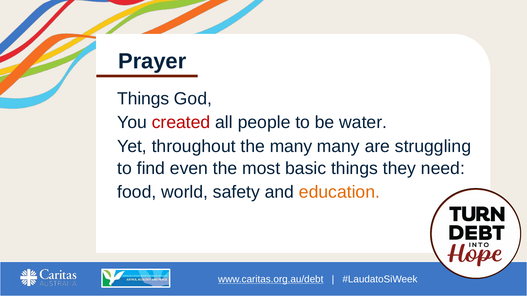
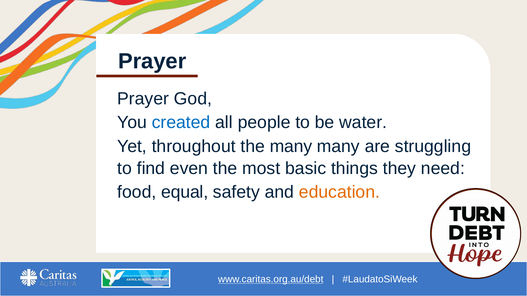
Things: Things -> Prayer (143, 99)
created colour: red -> blue (181, 123)
world: world -> equal (185, 192)
